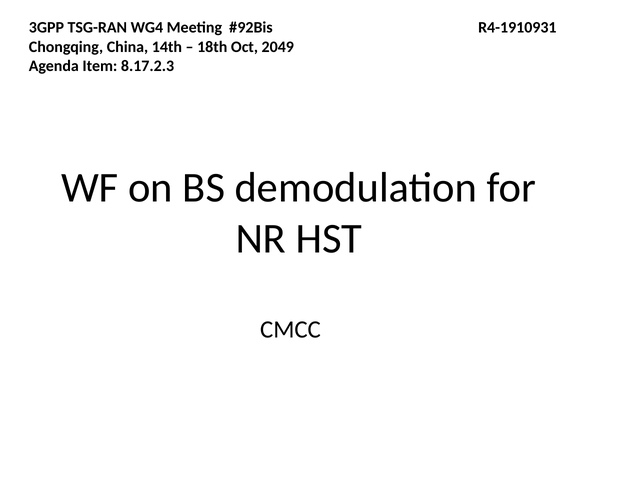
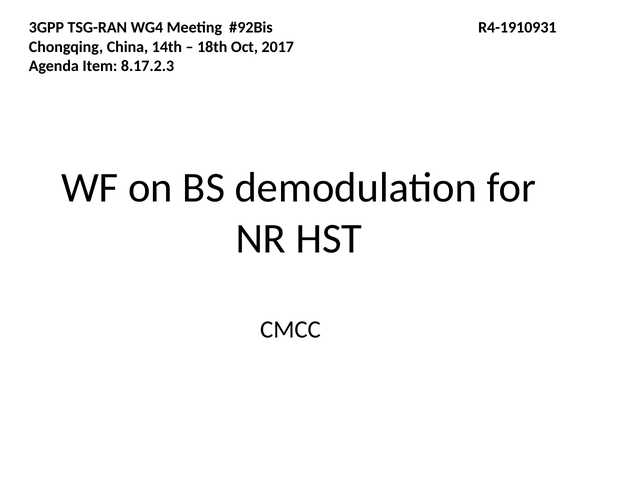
2049: 2049 -> 2017 (278, 47)
